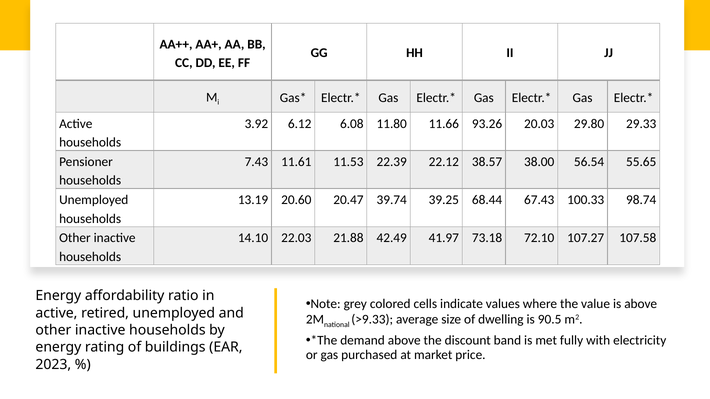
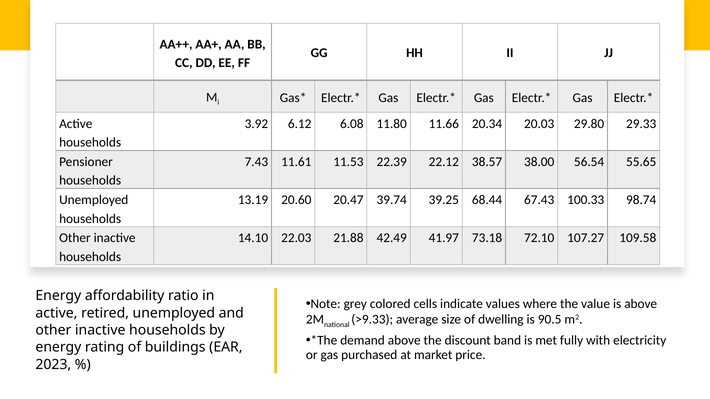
93.26: 93.26 -> 20.34 (487, 124)
107.58: 107.58 -> 109.58 (638, 238)
